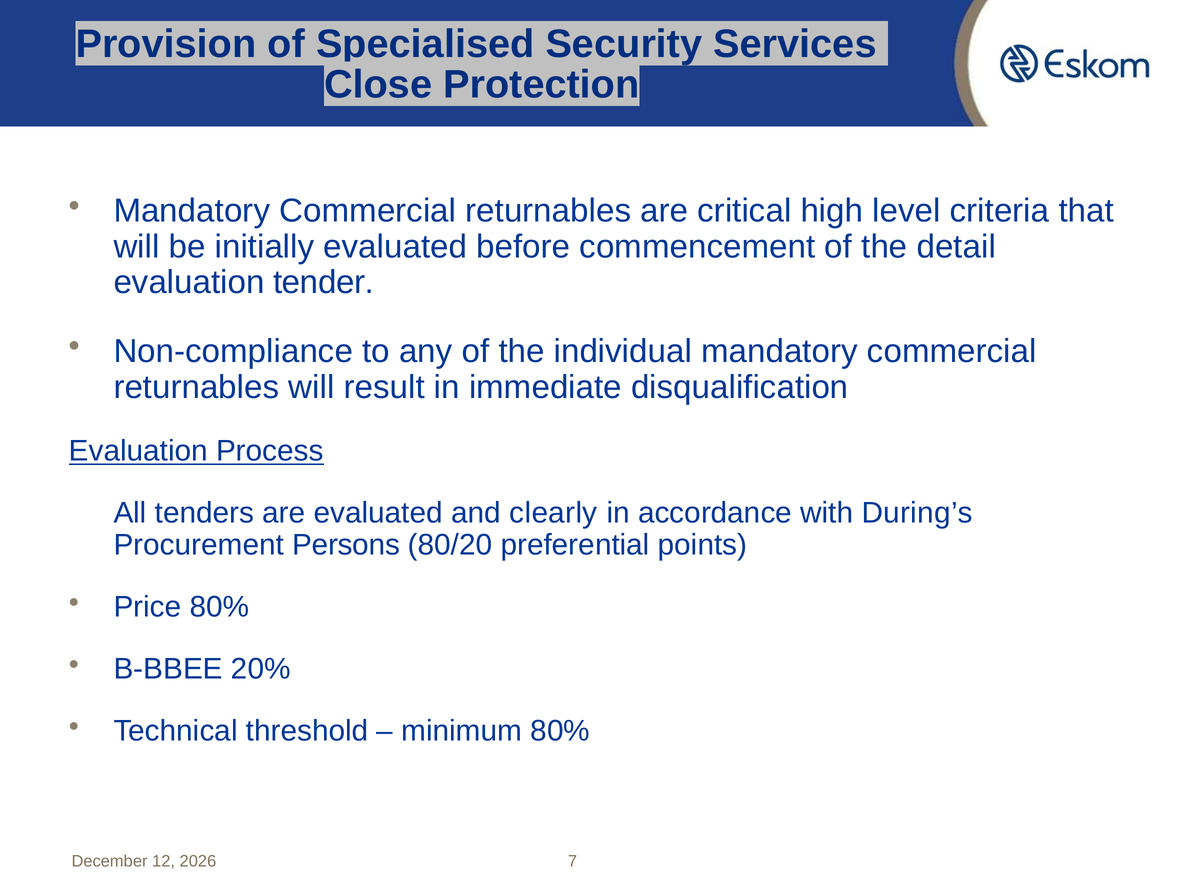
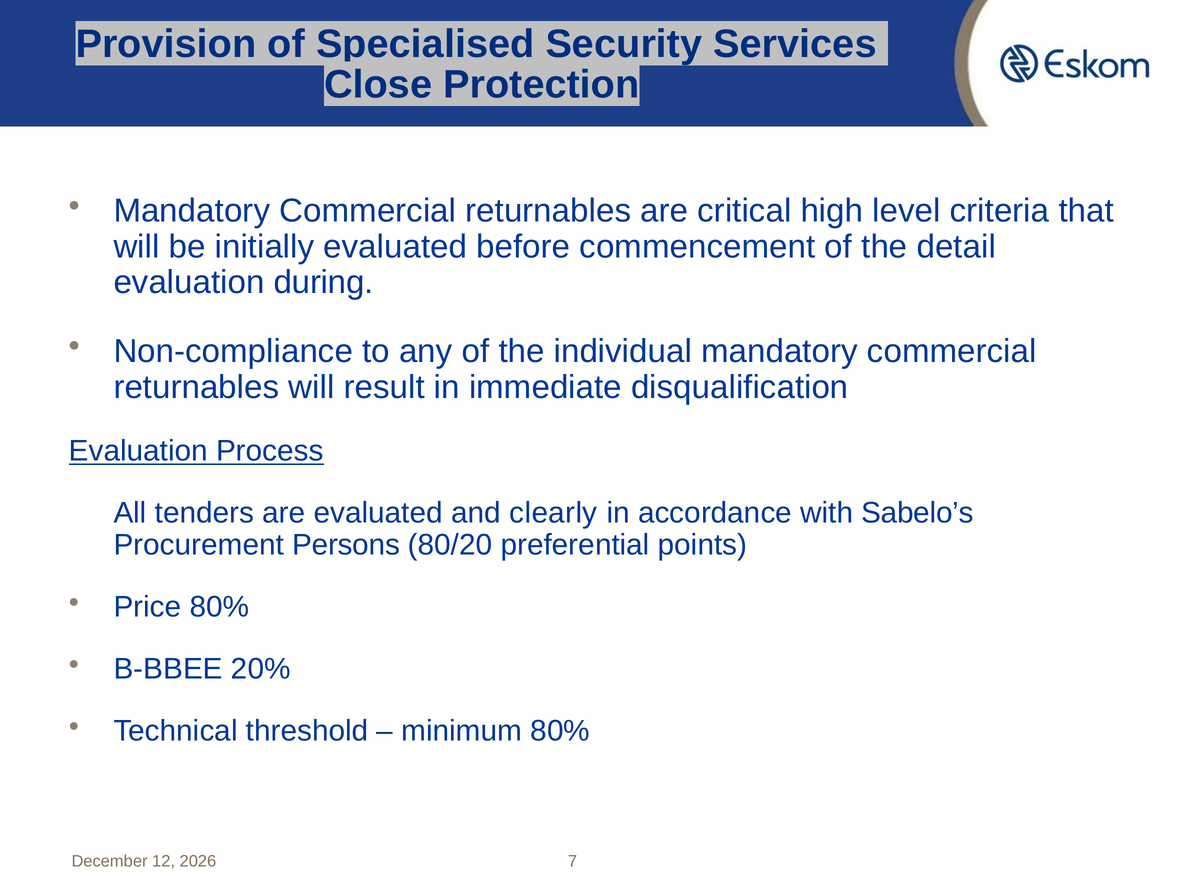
tender: tender -> during (324, 282)
During’s: During’s -> Sabelo’s (917, 513)
